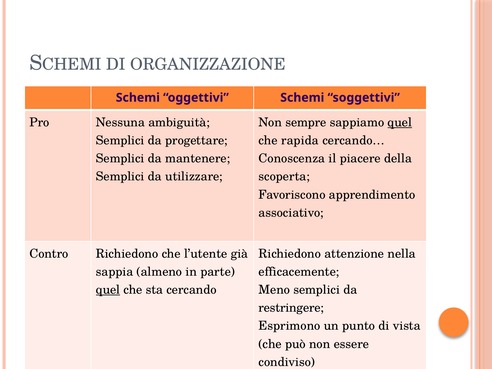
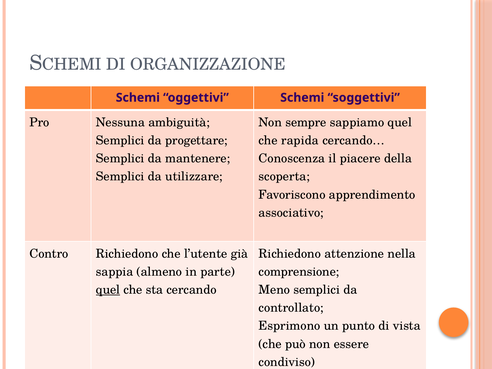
quel underline: present -> none (400, 122)
efficacemente: efficacemente -> comprensione (299, 272)
restringere: restringere -> controllato (291, 308)
